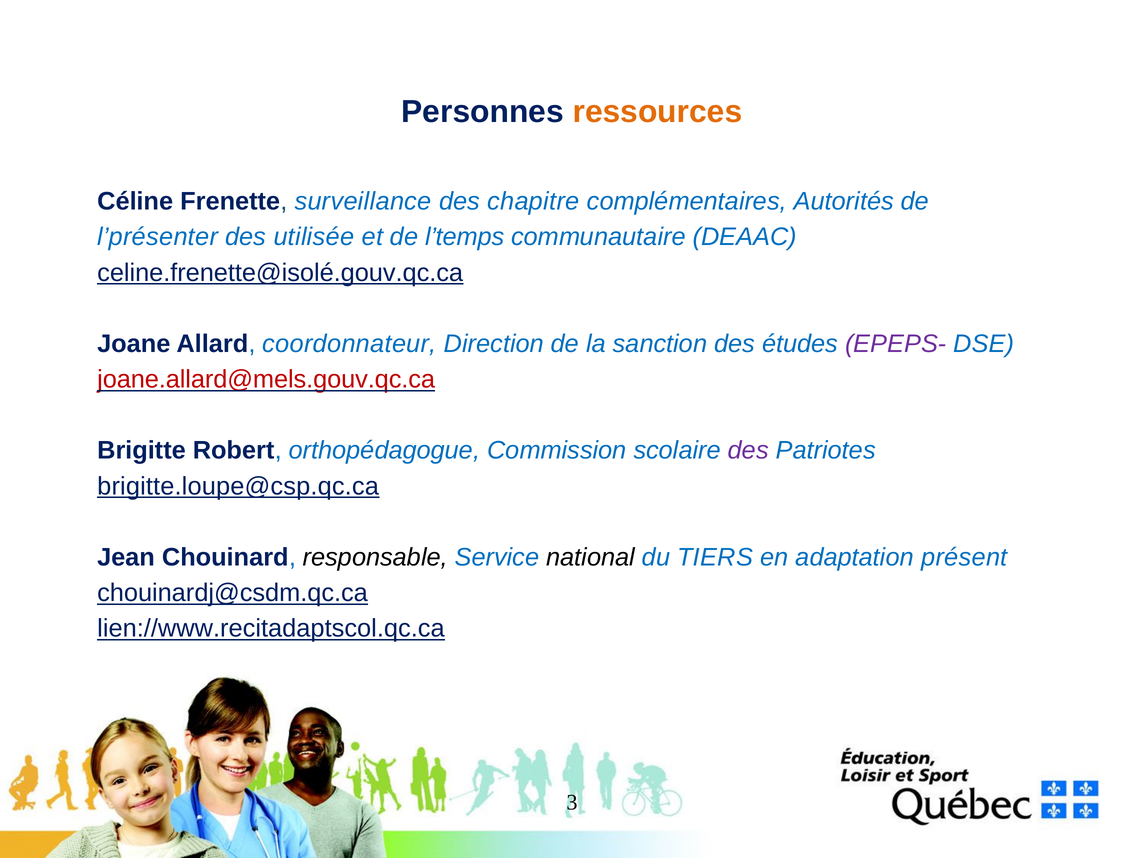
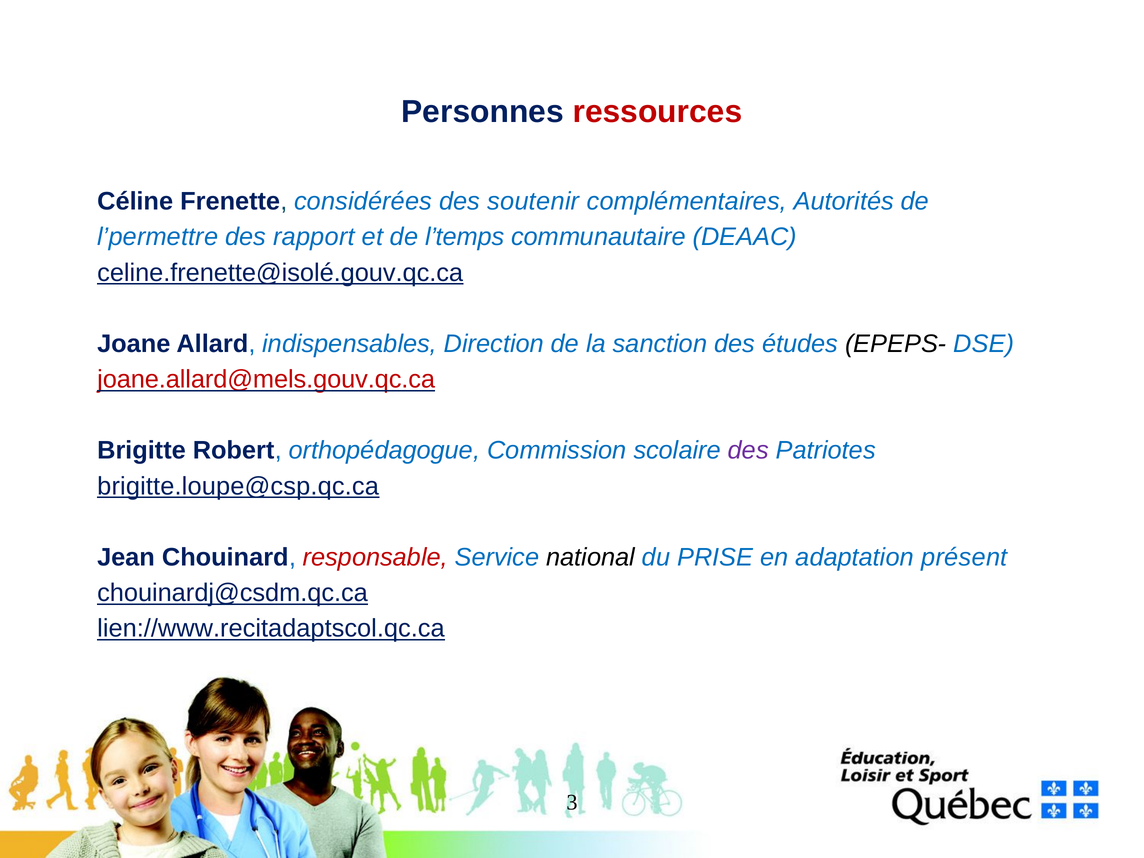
ressources colour: orange -> red (657, 112)
surveillance: surveillance -> considérées (363, 202)
chapitre: chapitre -> soutenir (533, 202)
l’présenter: l’présenter -> l’permettre (158, 237)
utilisée: utilisée -> rapport (314, 237)
coordonnateur: coordonnateur -> indispensables (350, 344)
EPEPS- colour: purple -> black (896, 344)
responsable colour: black -> red (375, 557)
TIERS: TIERS -> PRISE (715, 557)
